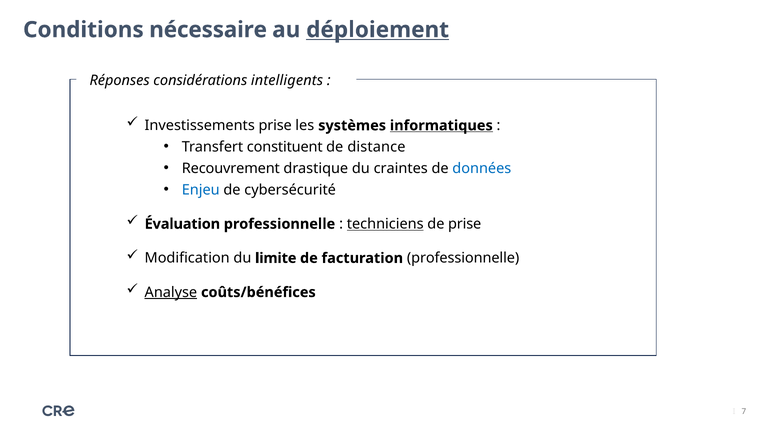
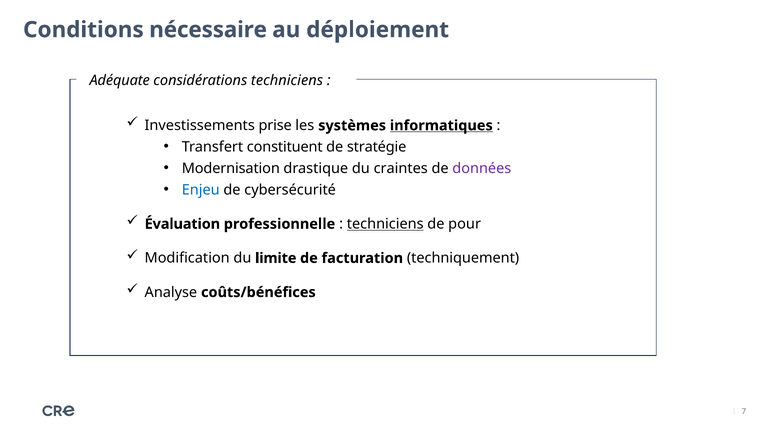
déploiement underline: present -> none (378, 30)
Réponses: Réponses -> Adéquate (120, 81)
considérations intelligents: intelligents -> techniciens (287, 81)
distance: distance -> stratégie (377, 147)
Recouvrement: Recouvrement -> Modernisation (231, 169)
données colour: blue -> purple (482, 169)
de prise: prise -> pour (465, 224)
facturation professionnelle: professionnelle -> techniquement (463, 258)
Analyse underline: present -> none (171, 293)
